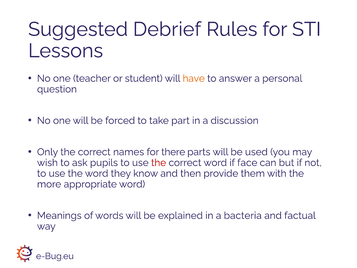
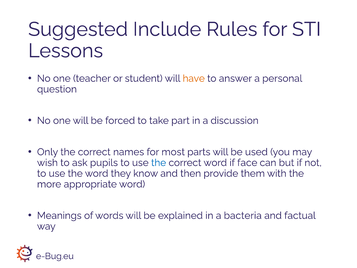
Debrief: Debrief -> Include (167, 29)
there: there -> most (173, 152)
the colour: red -> blue (159, 163)
